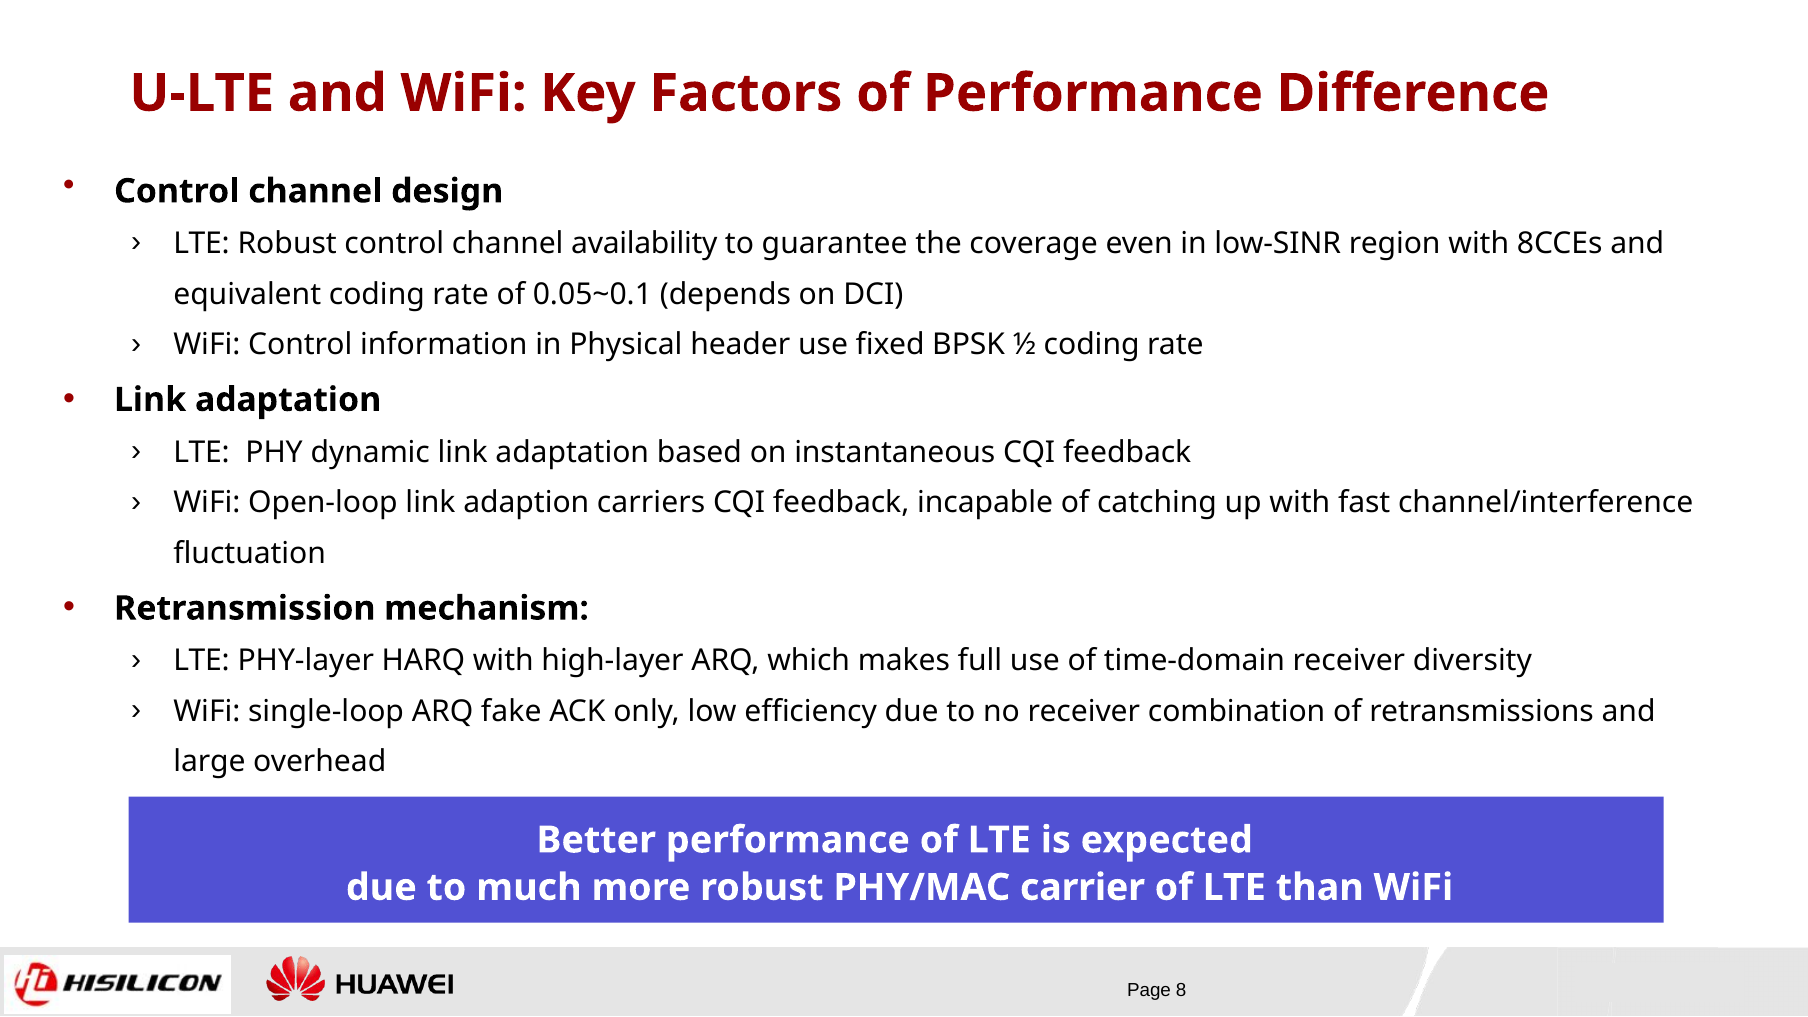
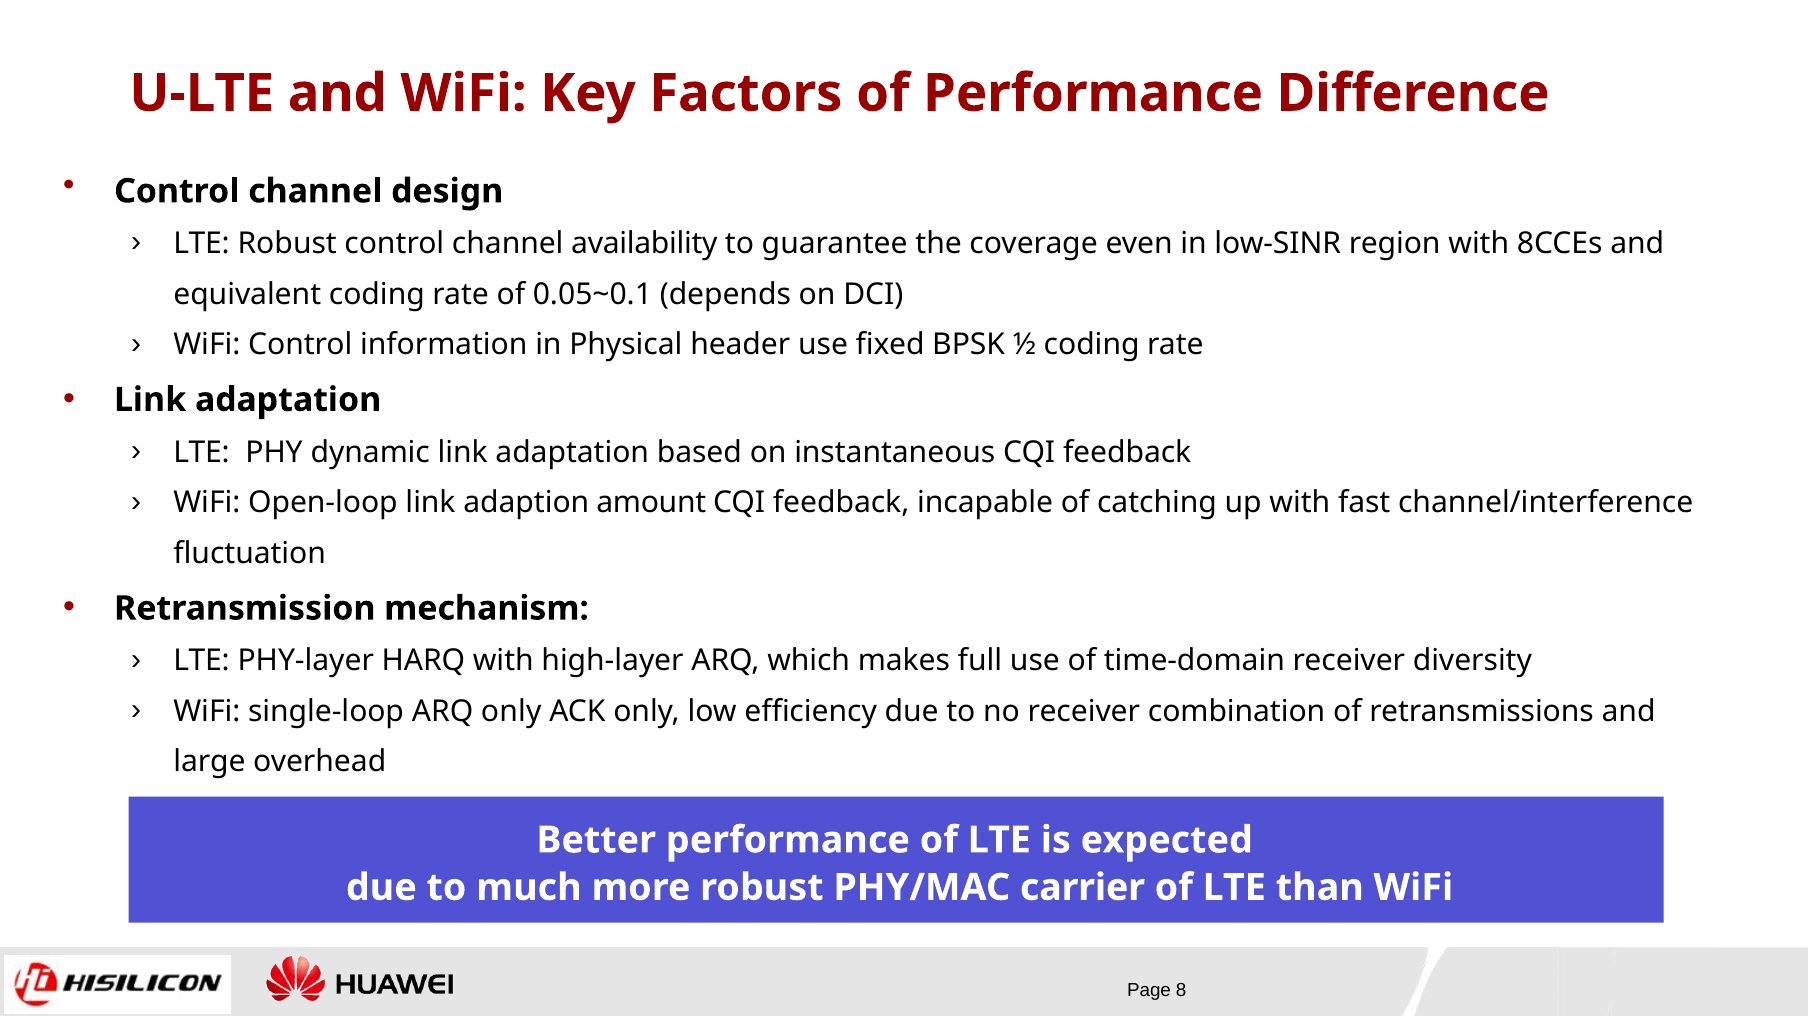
carriers: carriers -> amount (651, 503)
ARQ fake: fake -> only (511, 711)
